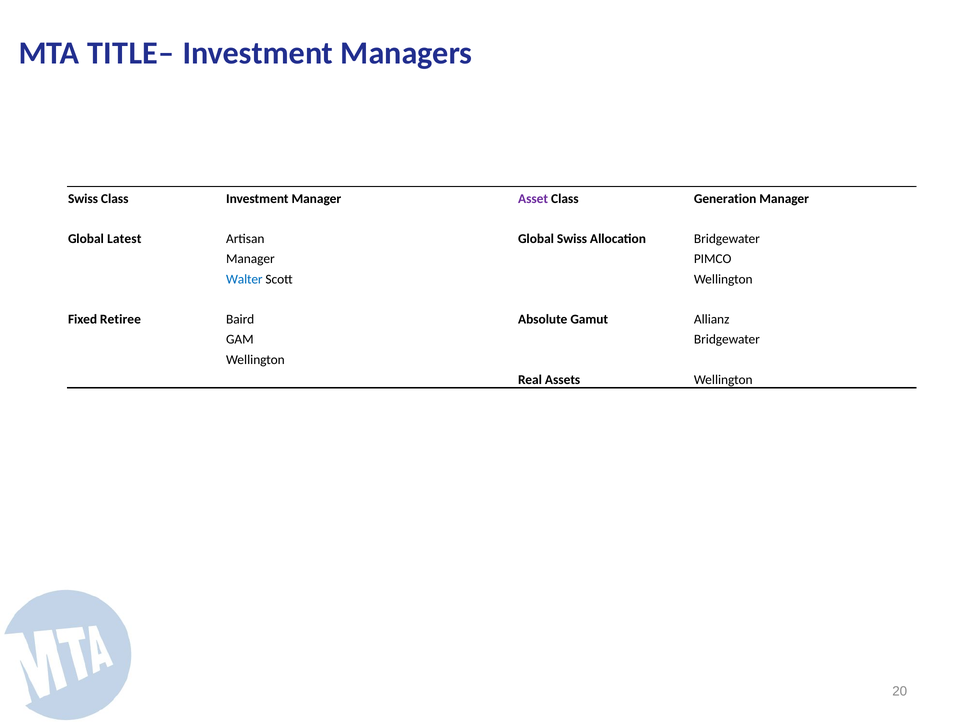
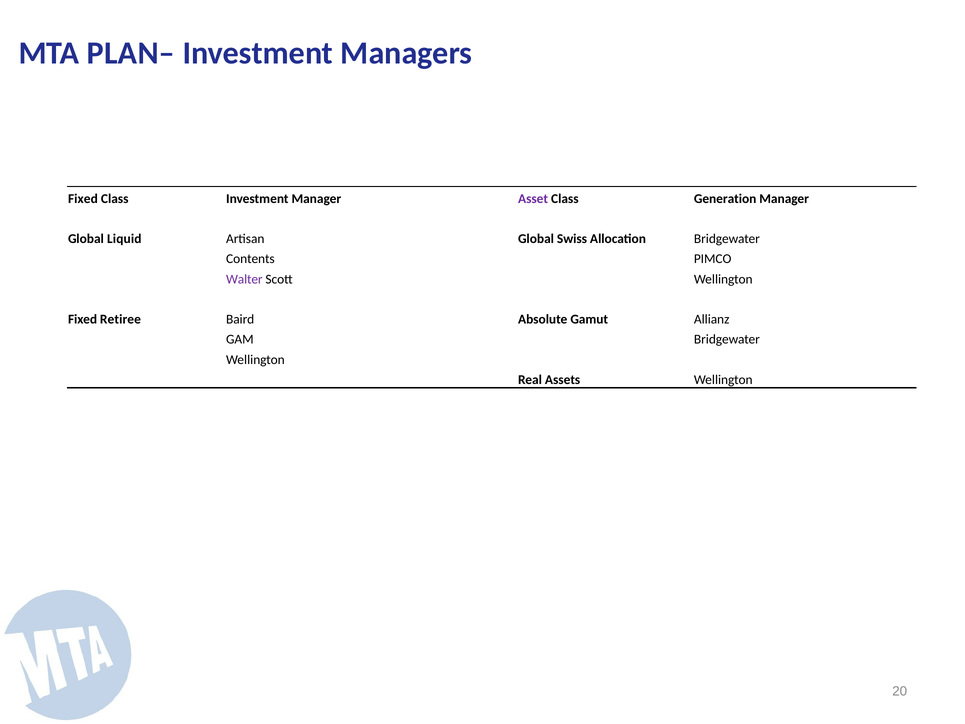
TITLE–: TITLE– -> PLAN– (131, 53)
Swiss: Swiss -> Fixed (83, 199)
Latest: Latest -> Liquid (124, 239)
Manager: Manager -> Contents (250, 259)
Walter colour: blue -> purple (244, 279)
